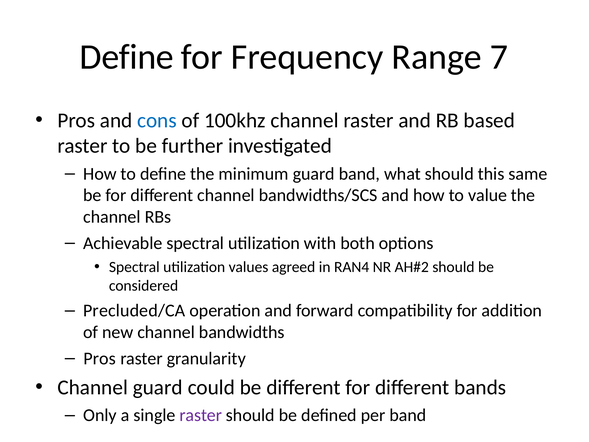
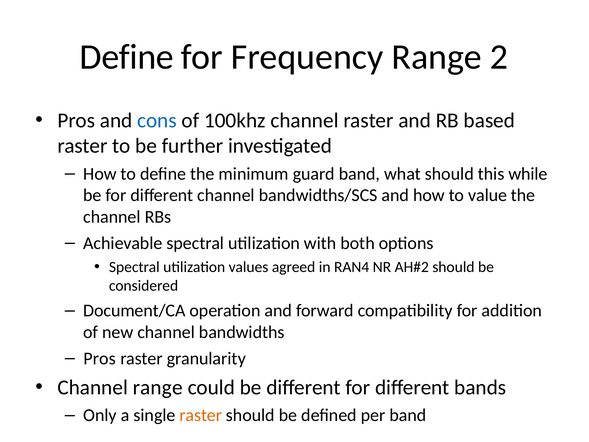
7: 7 -> 2 (499, 57)
same: same -> while (528, 174)
Precluded/CA: Precluded/CA -> Document/CA (134, 310)
Channel guard: guard -> range (158, 387)
raster colour: purple -> orange (201, 415)
